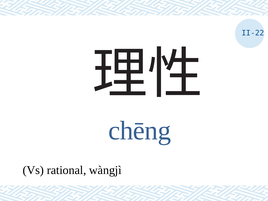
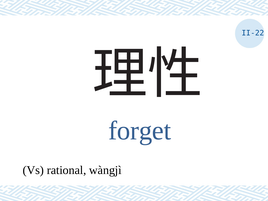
chēng: chēng -> forget (140, 131)
